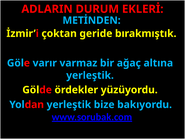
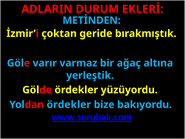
Yoldan yerleştik: yerleştik -> ördekler (69, 104)
